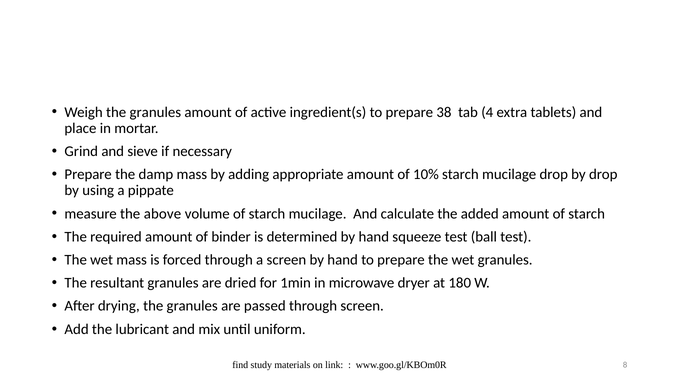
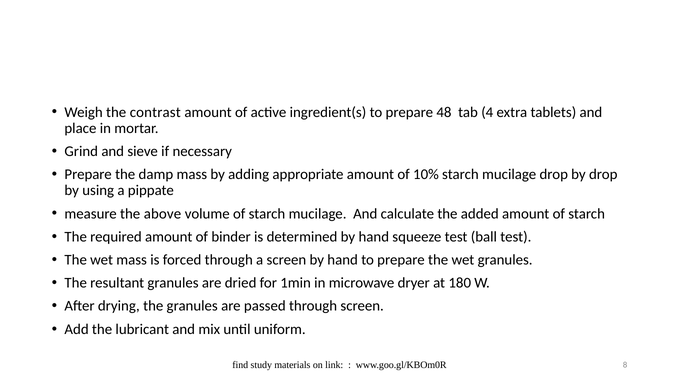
Weigh the granules: granules -> contrast (155, 112)
38: 38 -> 48 (444, 112)
